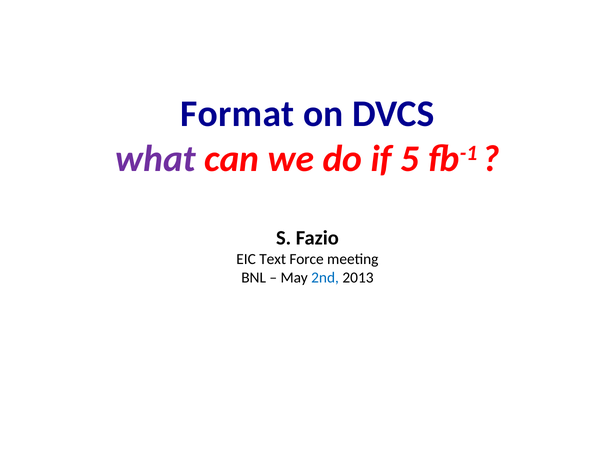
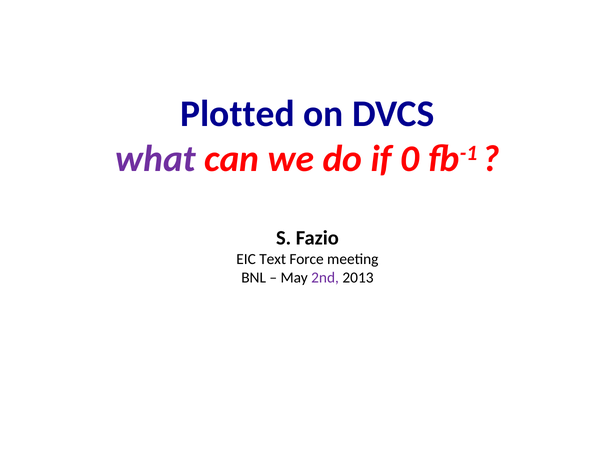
Format: Format -> Plotted (237, 114)
5: 5 -> 0 (410, 159)
2nd colour: blue -> purple (325, 278)
